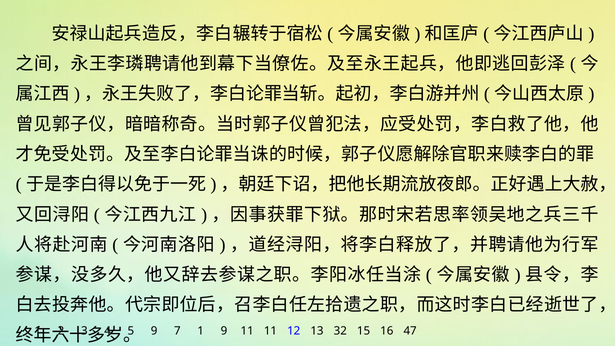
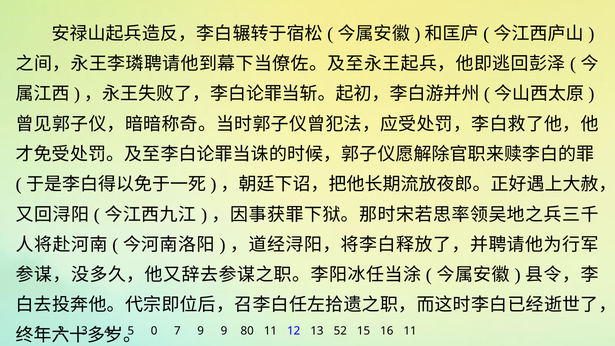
9: 9 -> 0 (154, 331)
7 1: 1 -> 9 (201, 331)
9 11: 11 -> 80 (247, 331)
32: 32 -> 52 (340, 331)
16 47: 47 -> 11 (410, 331)
